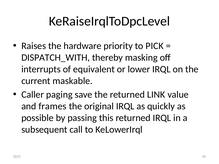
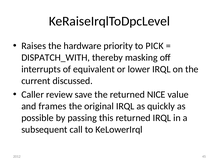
maskable: maskable -> discussed (73, 81)
paging: paging -> review (59, 95)
LINK: LINK -> NICE (156, 95)
